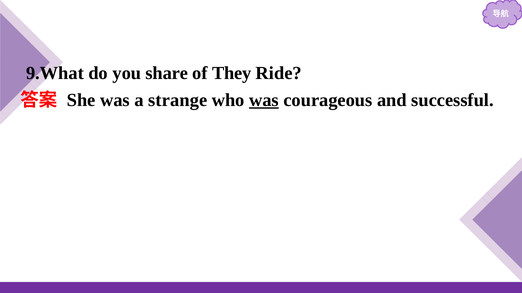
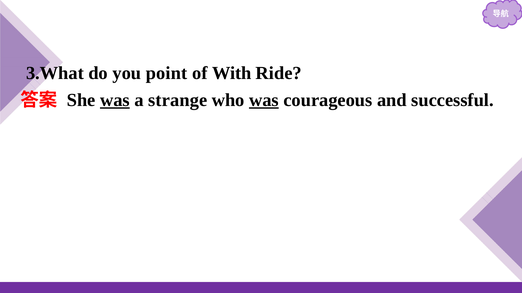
9.What: 9.What -> 3.What (55, 73)
share: share -> point (167, 73)
They: They -> With (232, 73)
was underline: none -> present (115, 100)
